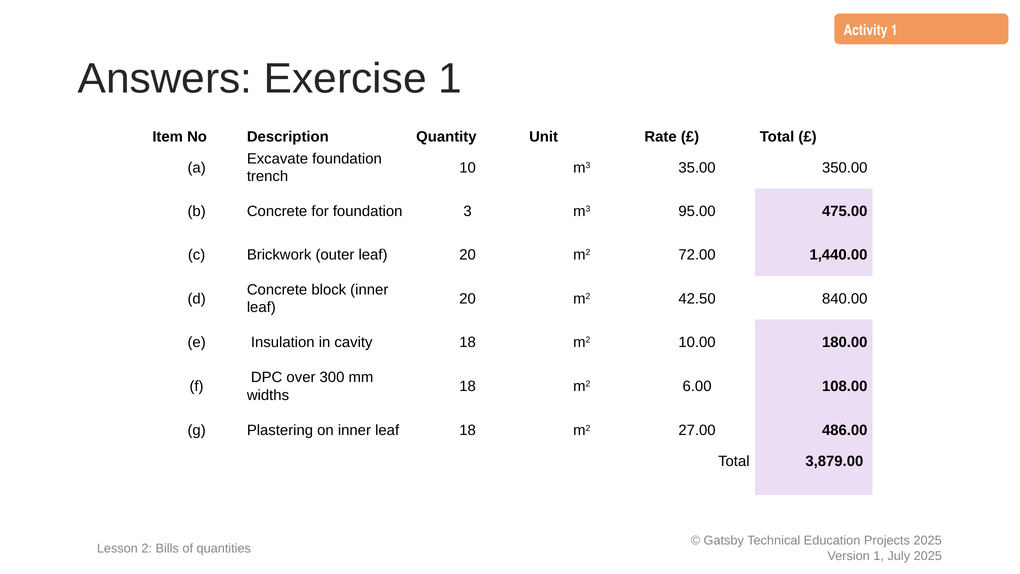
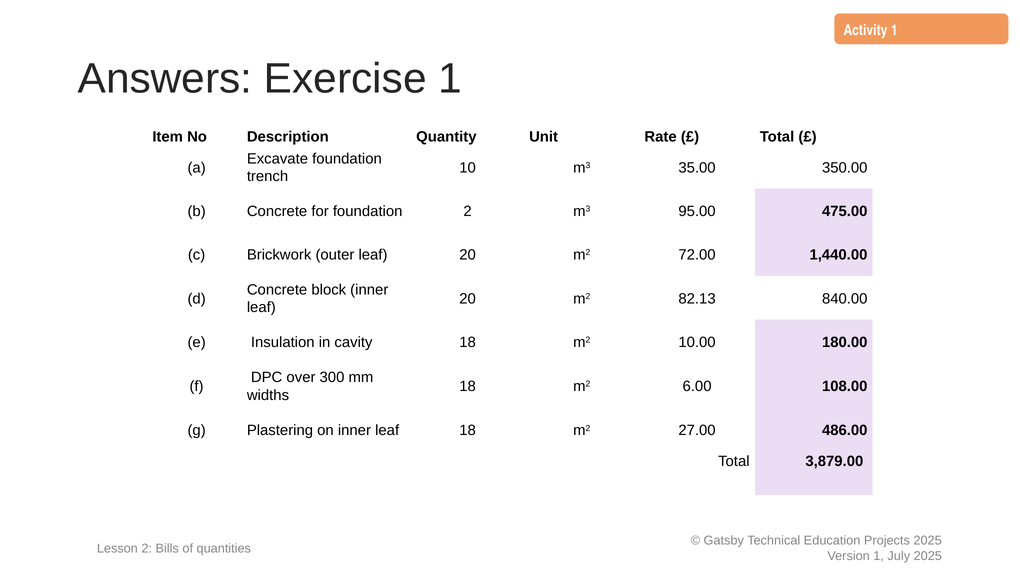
foundation 3: 3 -> 2 (468, 211)
42.50: 42.50 -> 82.13 (697, 298)
